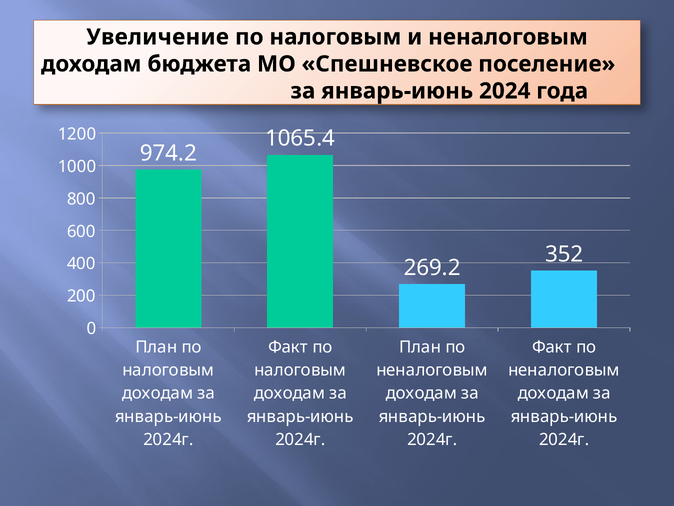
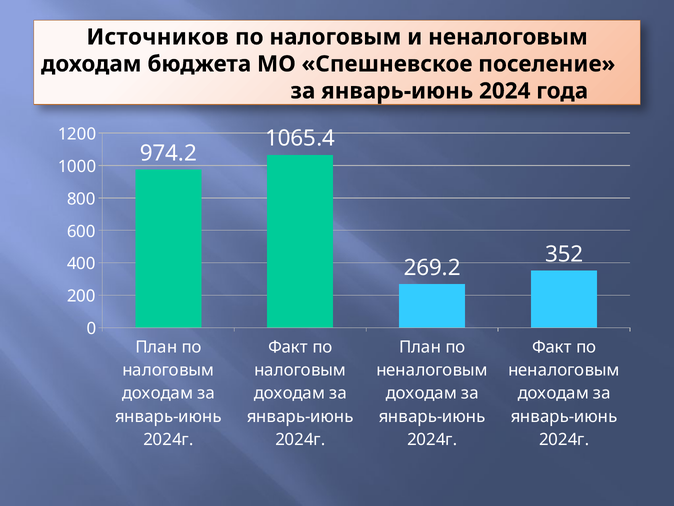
Увеличение: Увеличение -> Источников (158, 37)
